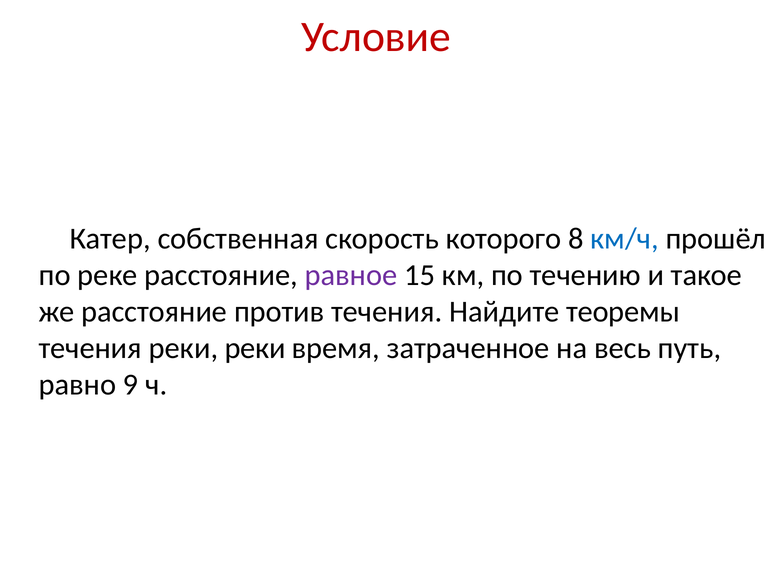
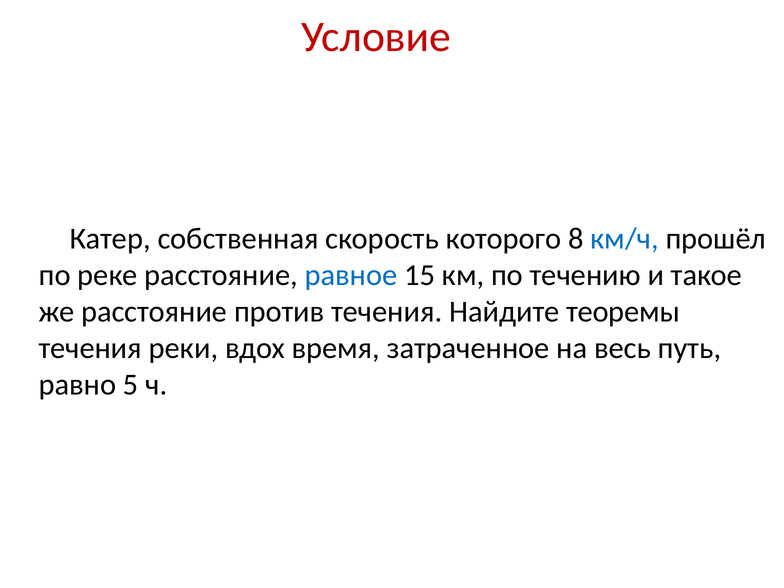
равное colour: purple -> blue (351, 275)
реки реки: реки -> вдох (255, 348)
9: 9 -> 5 (131, 385)
